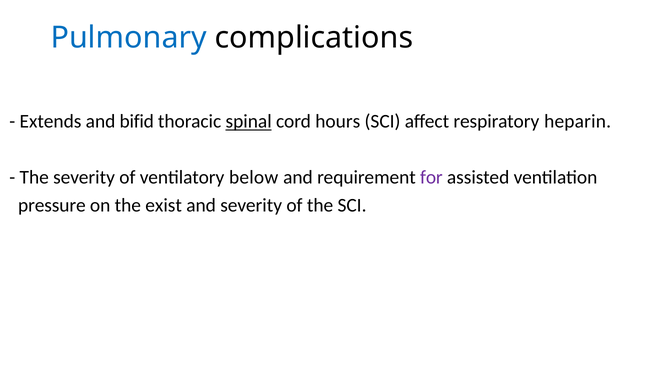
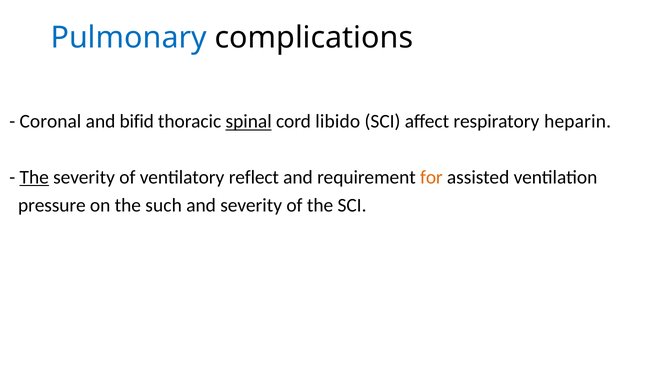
Extends: Extends -> Coronal (50, 122)
hours: hours -> libido (338, 122)
The underline: none -> present (34, 177)
below: below -> reflect (254, 177)
for colour: purple -> orange (431, 177)
exist: exist -> such (164, 205)
